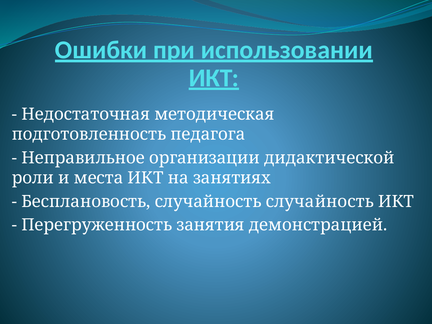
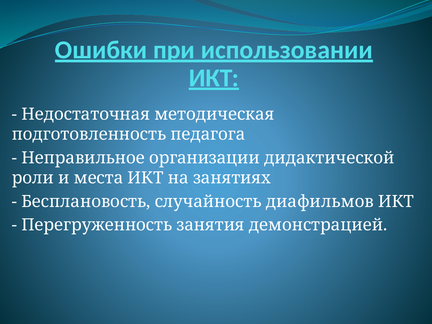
случайность случайность: случайность -> диафильмов (320, 202)
